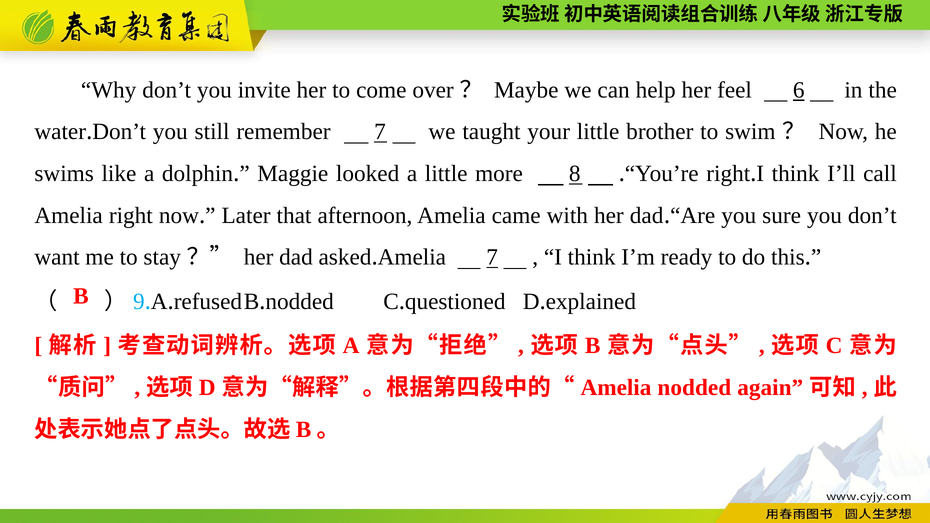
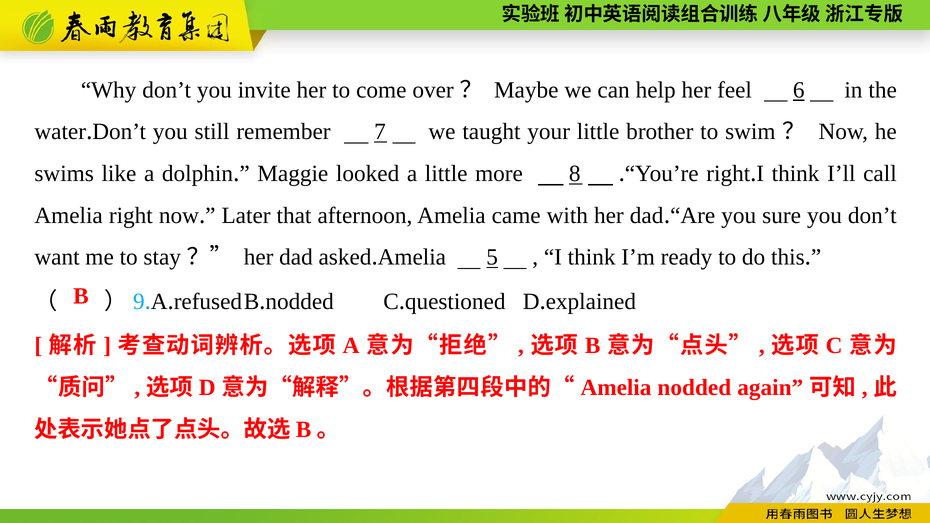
Amelia 7: 7 -> 5 (492, 257)
